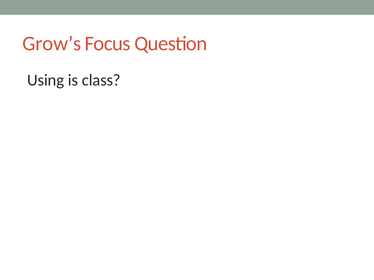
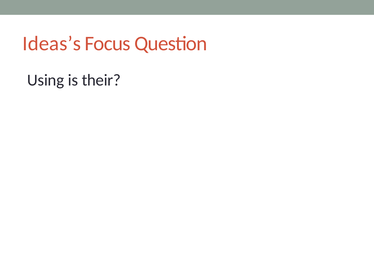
Grow’s: Grow’s -> Ideas’s (52, 44)
class: class -> their (101, 80)
